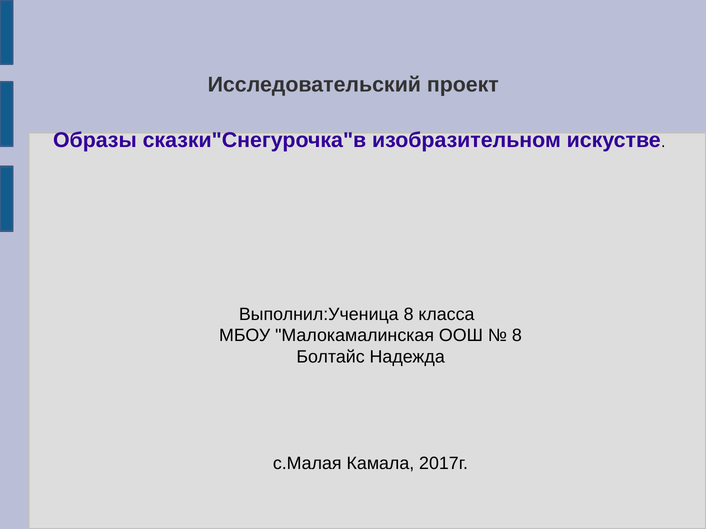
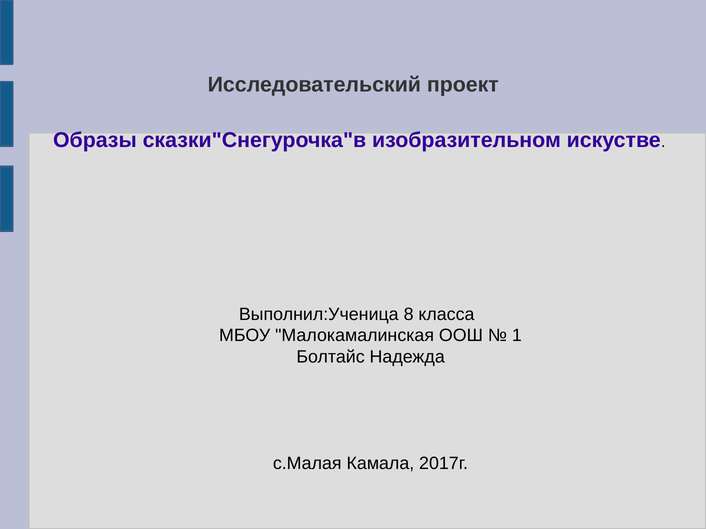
8: 8 -> 1 (517, 336)
